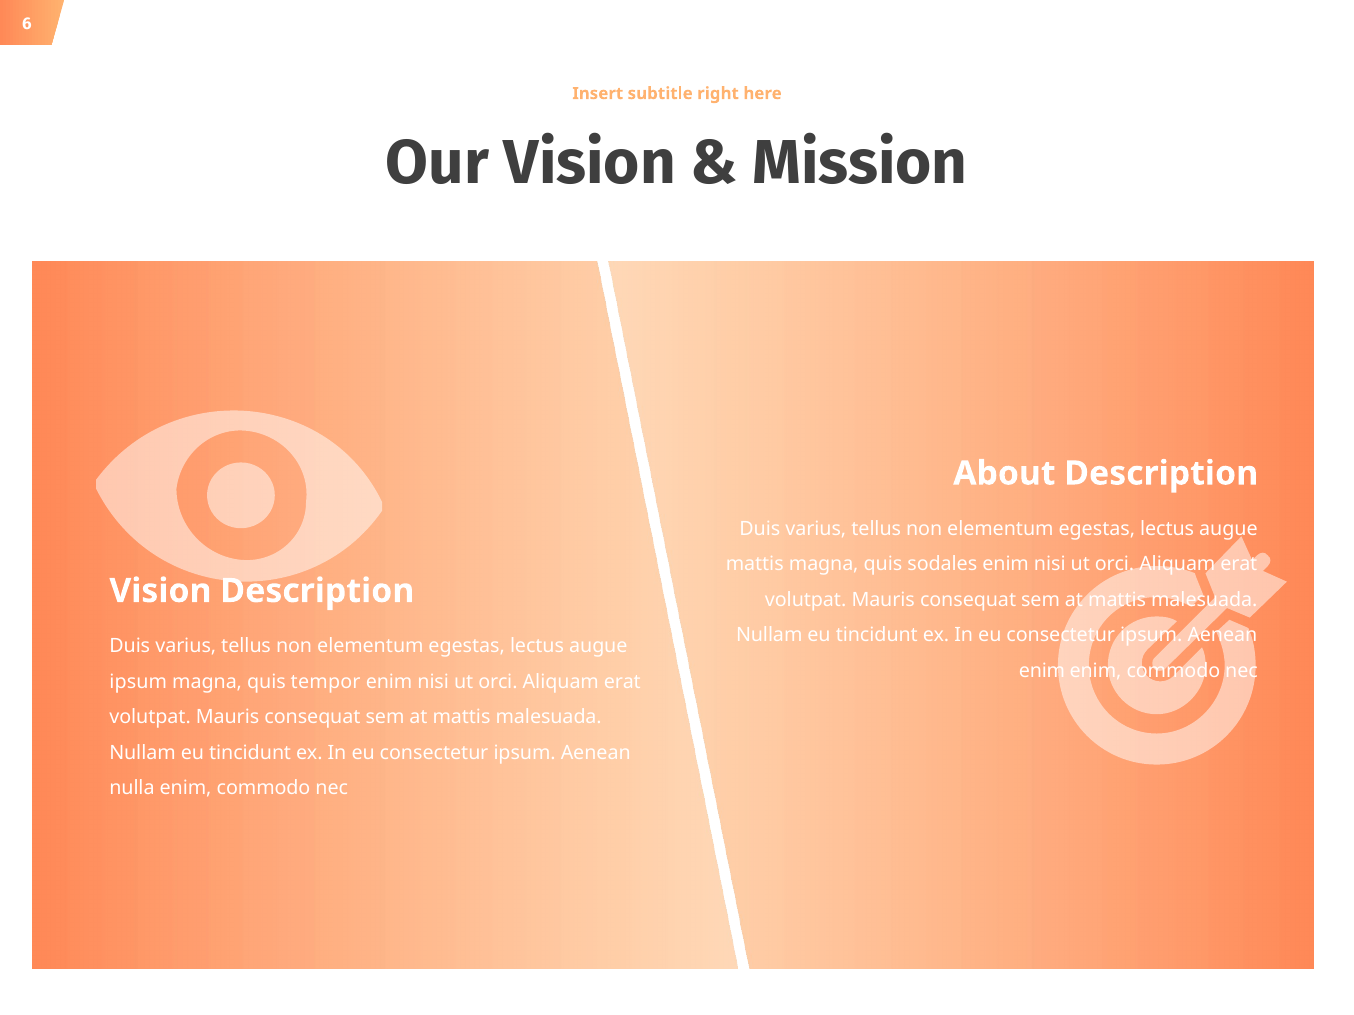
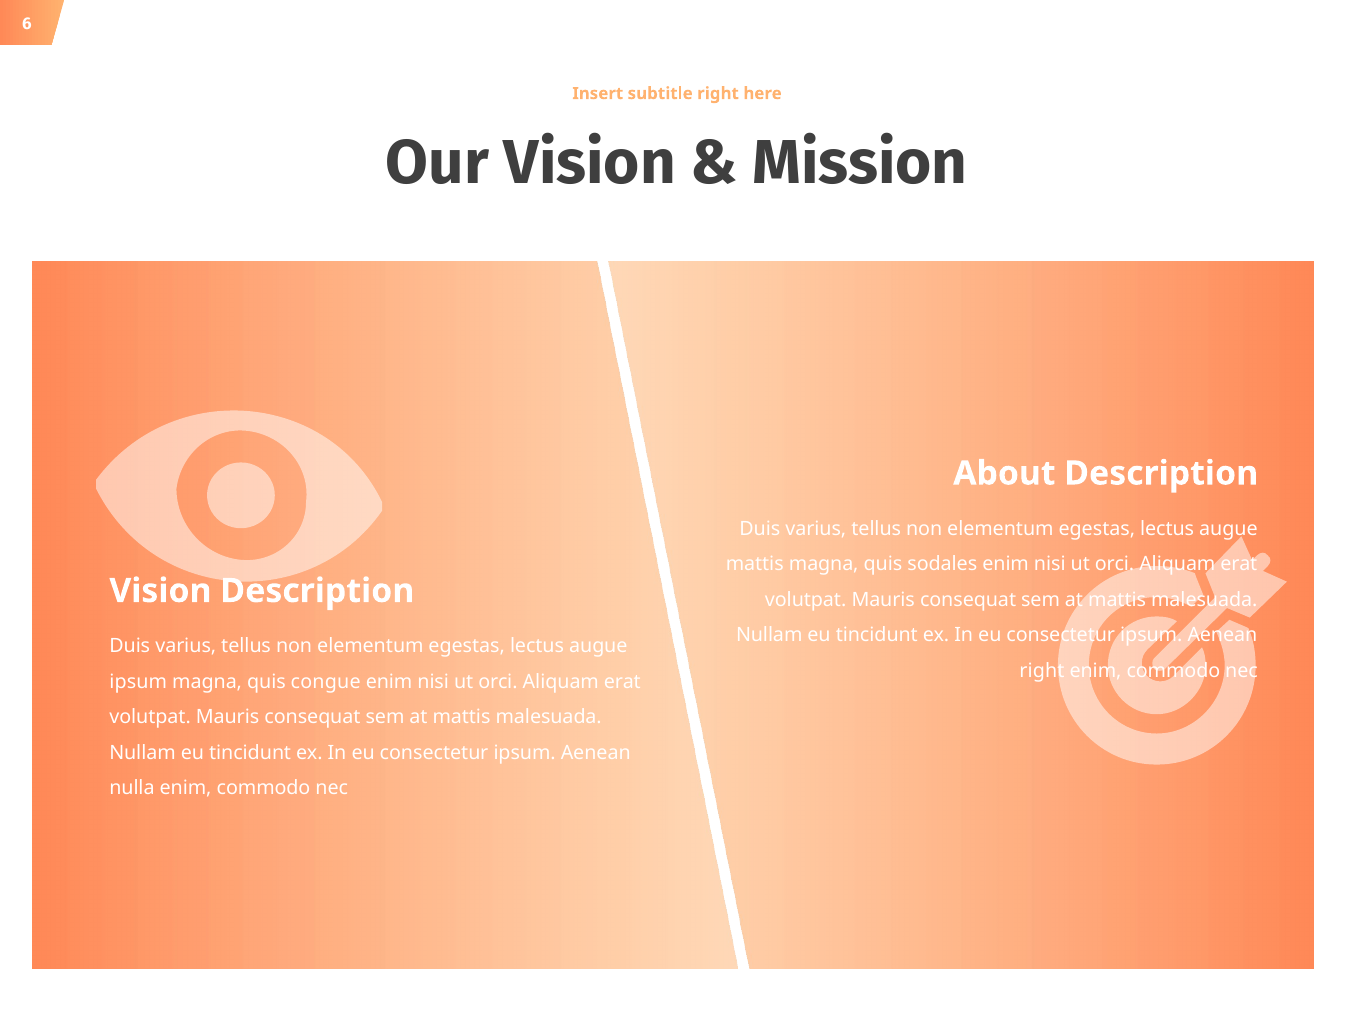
enim: enim -> right (1042, 671)
tempor: tempor -> congue (326, 682)
